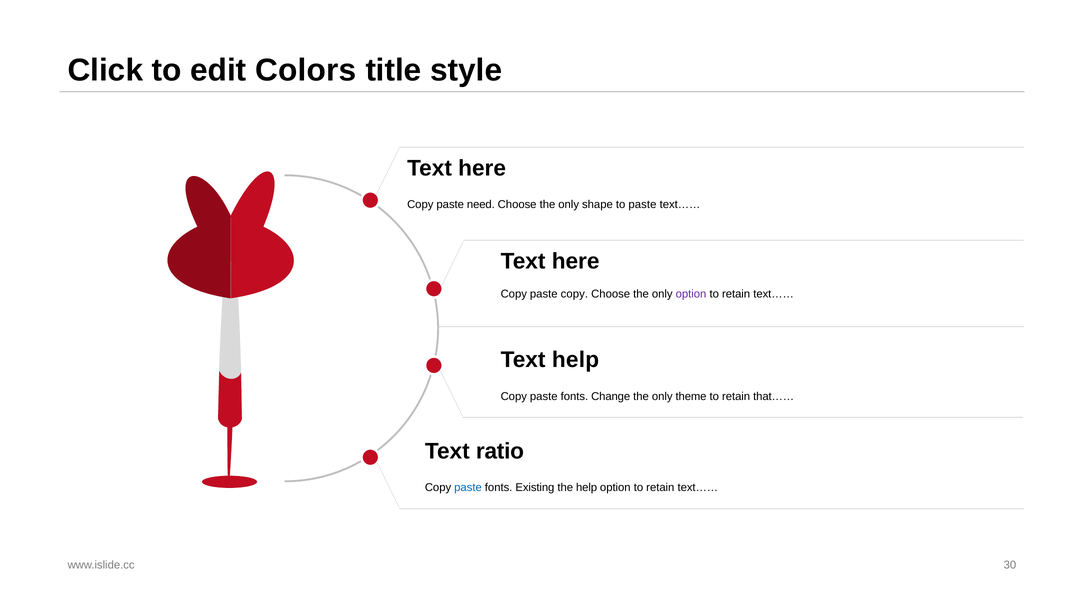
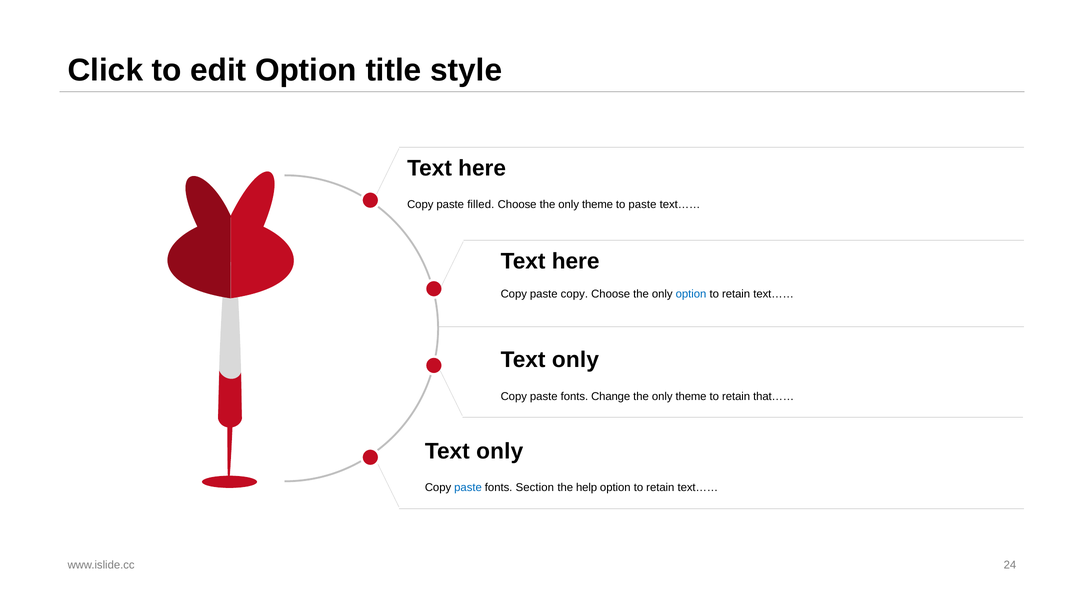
edit Colors: Colors -> Option (306, 70)
need: need -> filled (481, 205)
Choose the only shape: shape -> theme (597, 205)
option colour: purple -> blue (691, 294)
help: help -> only (576, 360)
ratio: ratio -> only (500, 451)
Existing: Existing -> Section (535, 488)
30: 30 -> 24 (1010, 565)
